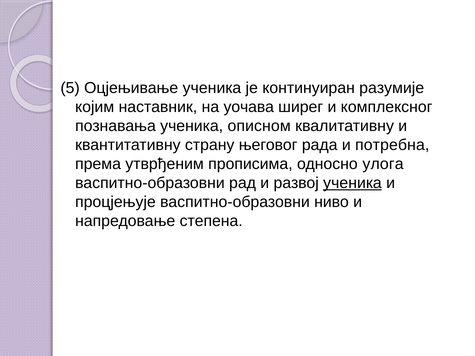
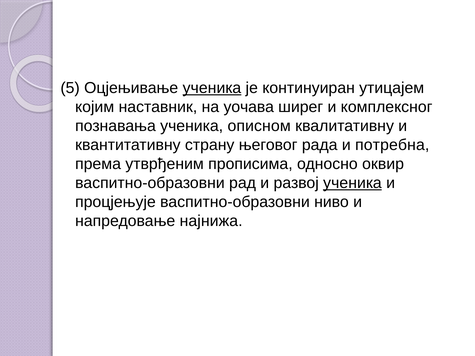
ученика underline: none -> present (212, 88)
разумије: разумије -> утицајем (392, 88)
улога: улога -> оквир (383, 164)
степена: степена -> најнижа (211, 221)
